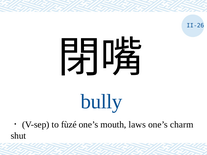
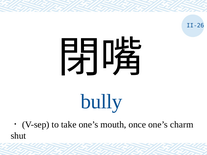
fùzé: fùzé -> take (69, 125)
laws: laws -> once (137, 125)
